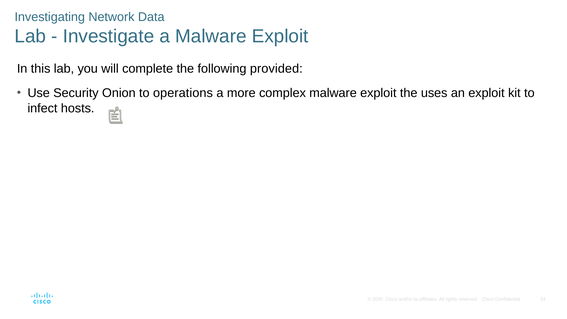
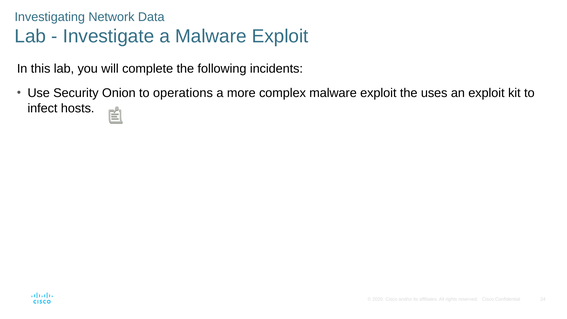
provided: provided -> incidents (276, 69)
